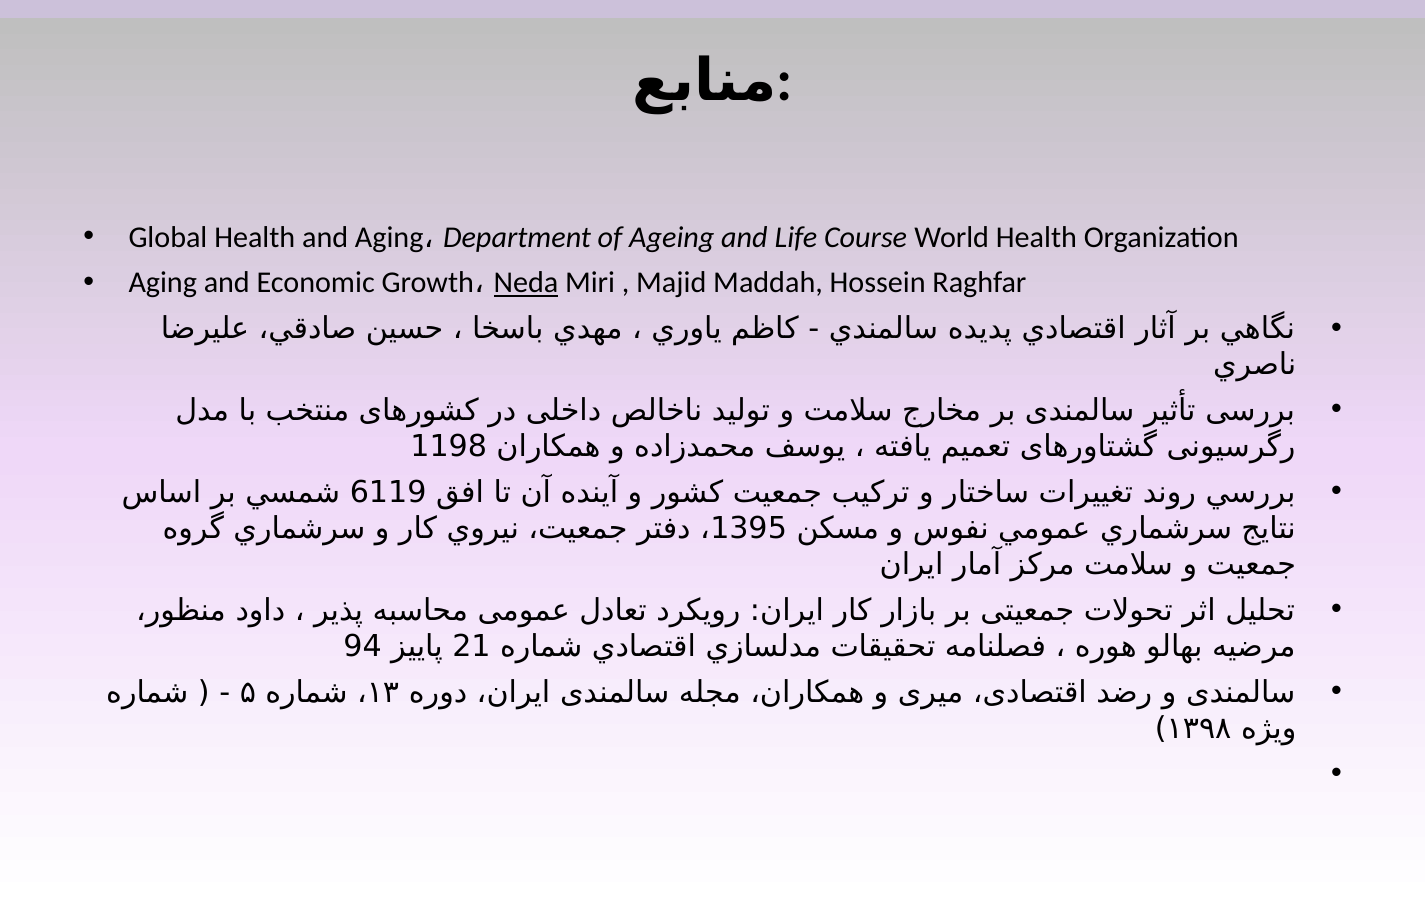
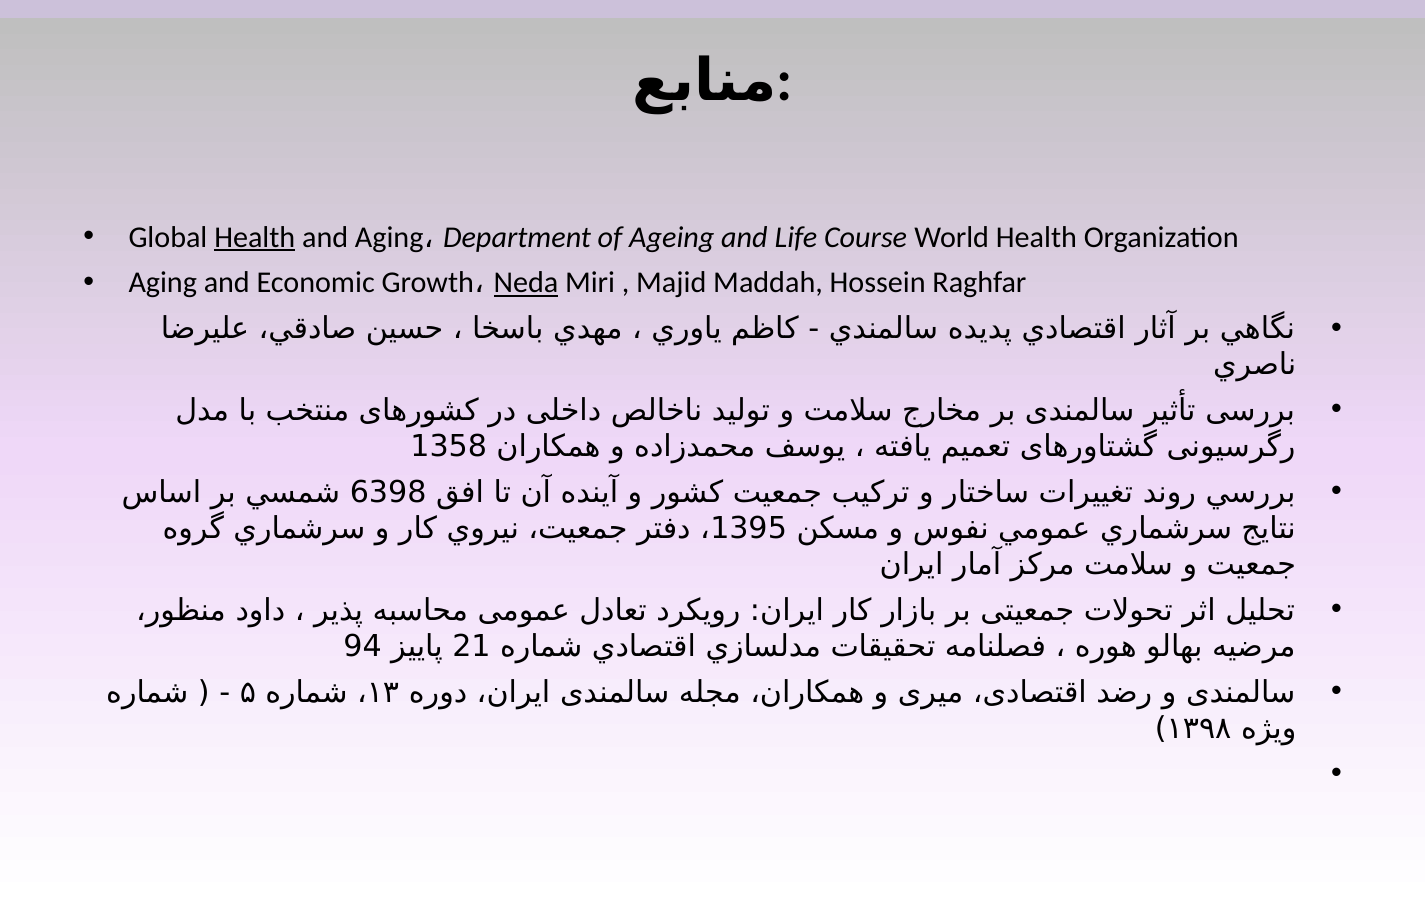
Health underline: none -> present (255, 237)
1198: 1198 -> 1358 (449, 447)
6119: 6119 -> 6398 (388, 492)
